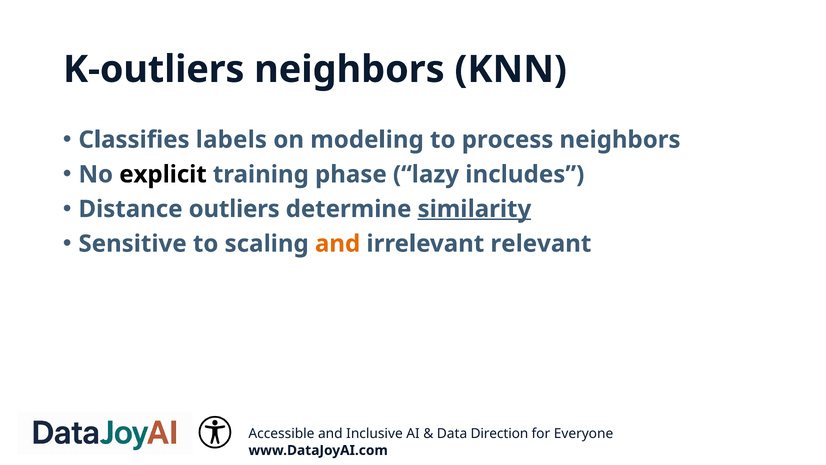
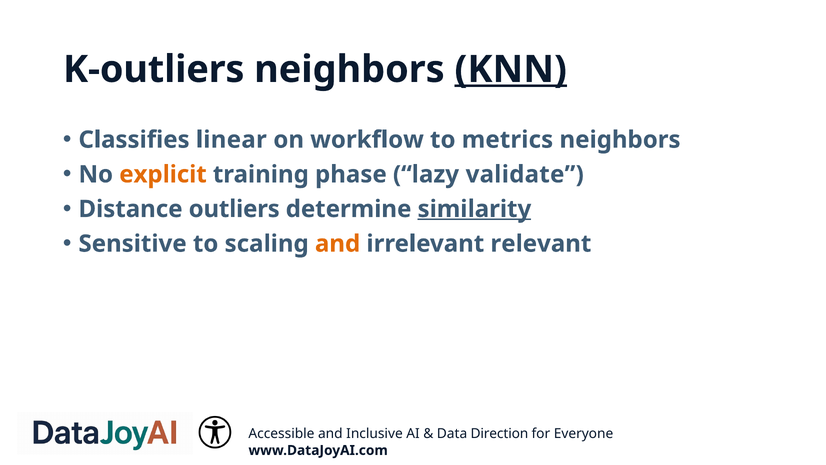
KNN underline: none -> present (511, 69)
labels: labels -> linear (231, 140)
modeling: modeling -> workflow (367, 140)
process: process -> metrics (507, 140)
explicit colour: black -> orange (163, 174)
includes: includes -> validate (525, 174)
